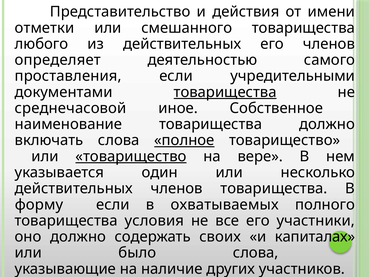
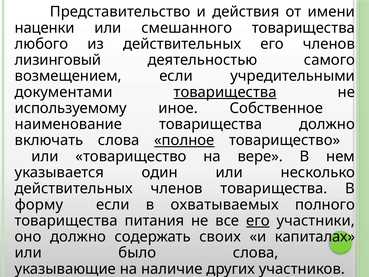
отметки: отметки -> наценки (45, 28)
определяет: определяет -> лизинговый (58, 60)
проставления: проставления -> возмещением (68, 76)
среднечасовой: среднечасовой -> используемому (71, 108)
товарищество underline: present -> none (131, 156)
условия: условия -> питания (154, 220)
его underline: none -> present (258, 220)
